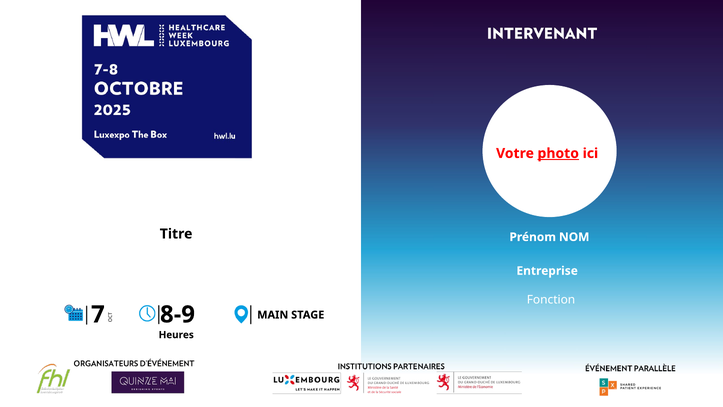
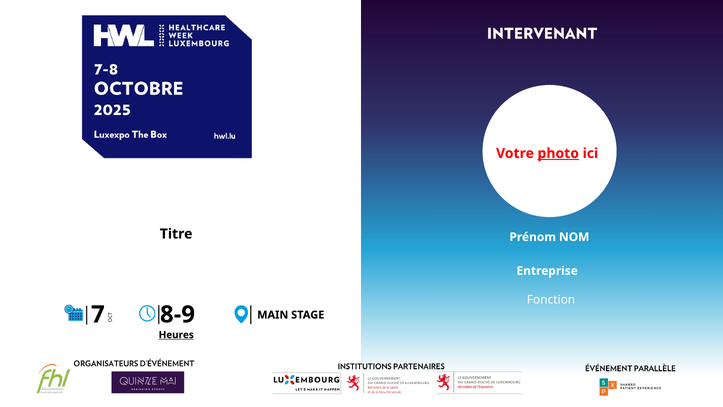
Heures underline: none -> present (176, 335)
